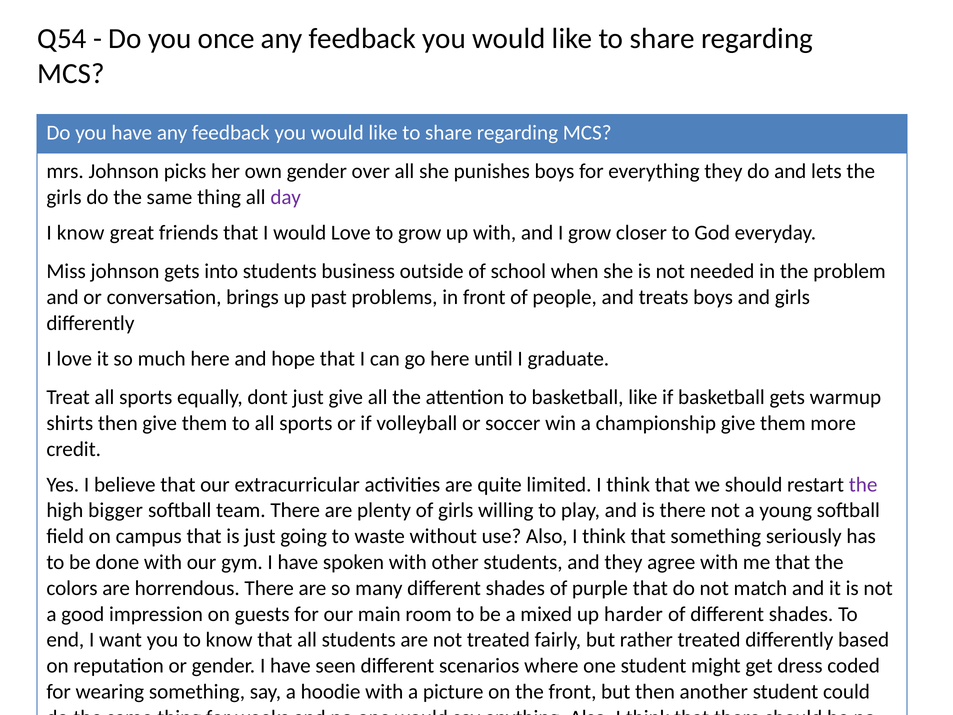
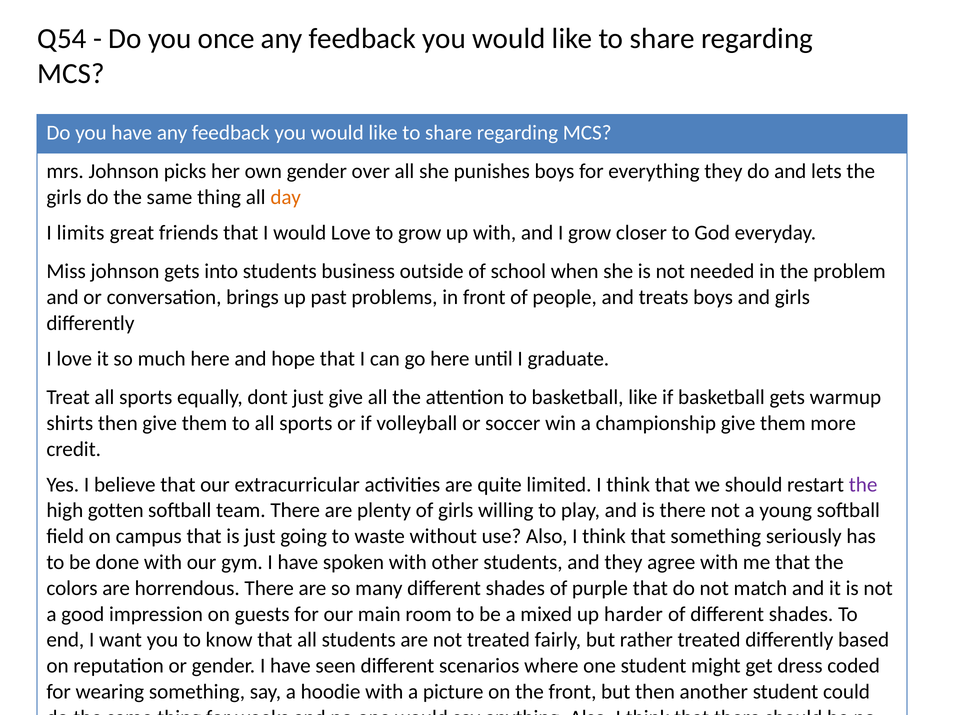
day colour: purple -> orange (286, 197)
I know: know -> limits (81, 233)
bigger: bigger -> gotten (116, 510)
